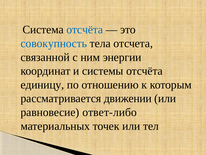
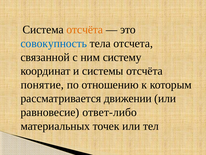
отсчёта colour: blue -> orange (85, 30)
энергии: энергии -> систему (122, 57)
единицу: единицу -> понятие (42, 84)
